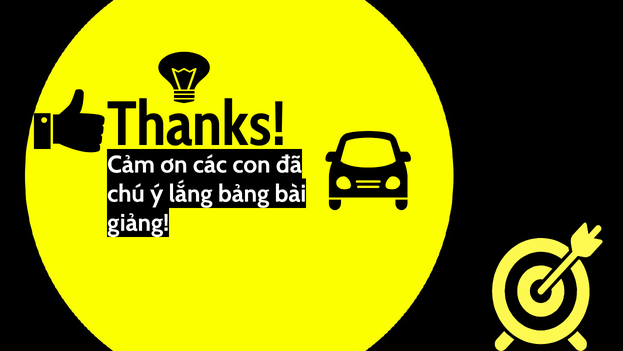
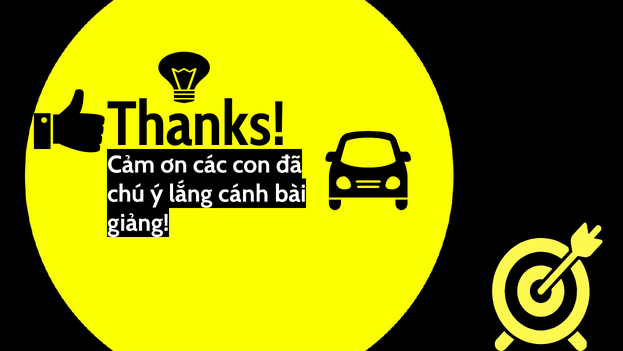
bảng: bảng -> cánh (243, 193)
